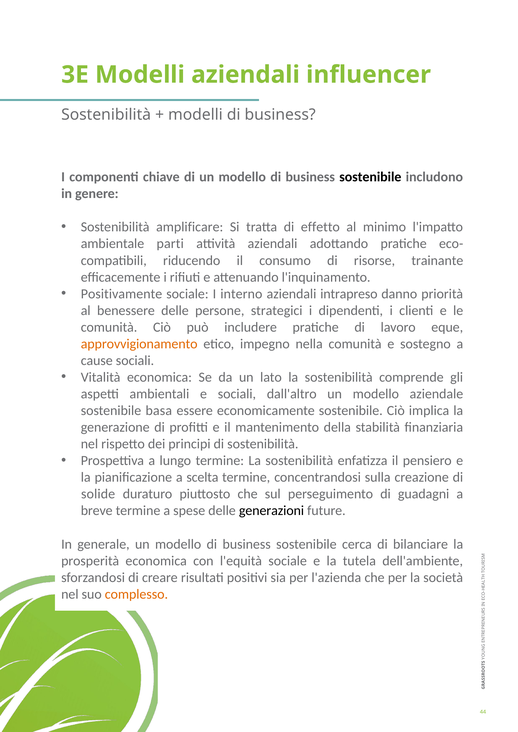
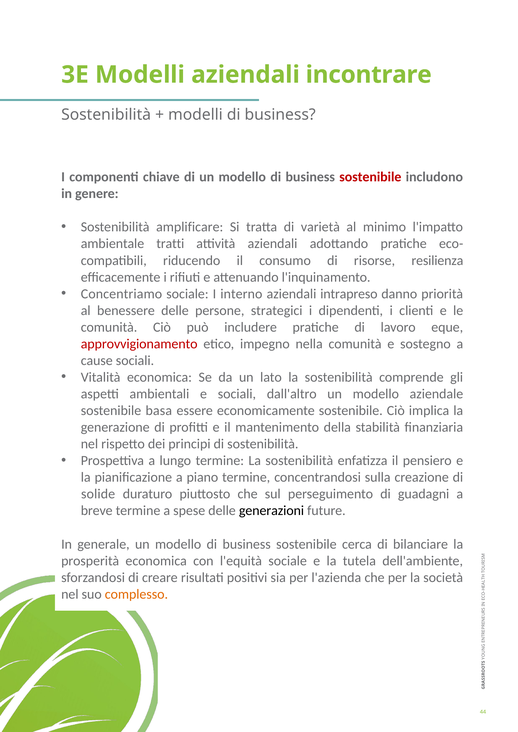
influencer: influencer -> incontrare (369, 75)
sostenibile colour: black -> red (370, 177)
effetto: effetto -> varietà (320, 227)
parti: parti -> tratti (170, 244)
trainante: trainante -> resilienza (437, 261)
Positivamente: Positivamente -> Concentriamo (121, 294)
approvvigionamento colour: orange -> red (139, 344)
scelta: scelta -> piano (202, 478)
